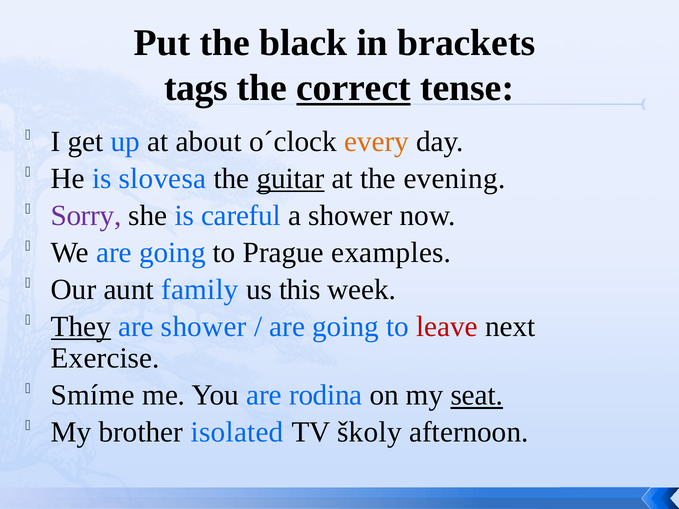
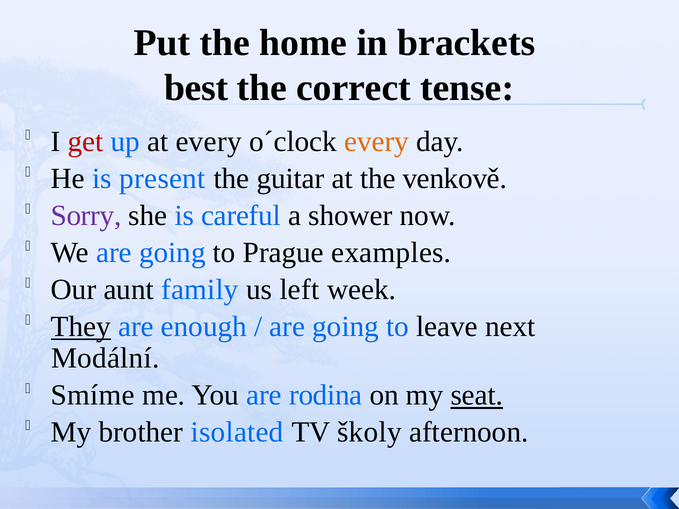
black: black -> home (303, 43)
tags: tags -> best (196, 88)
correct underline: present -> none (354, 88)
get colour: black -> red (86, 142)
at about: about -> every (209, 142)
slovesa: slovesa -> present (162, 179)
guitar underline: present -> none (291, 179)
evening: evening -> venkově (455, 179)
this: this -> left (299, 290)
are shower: shower -> enough (204, 327)
leave colour: red -> black (447, 327)
Exercise: Exercise -> Modální (105, 358)
